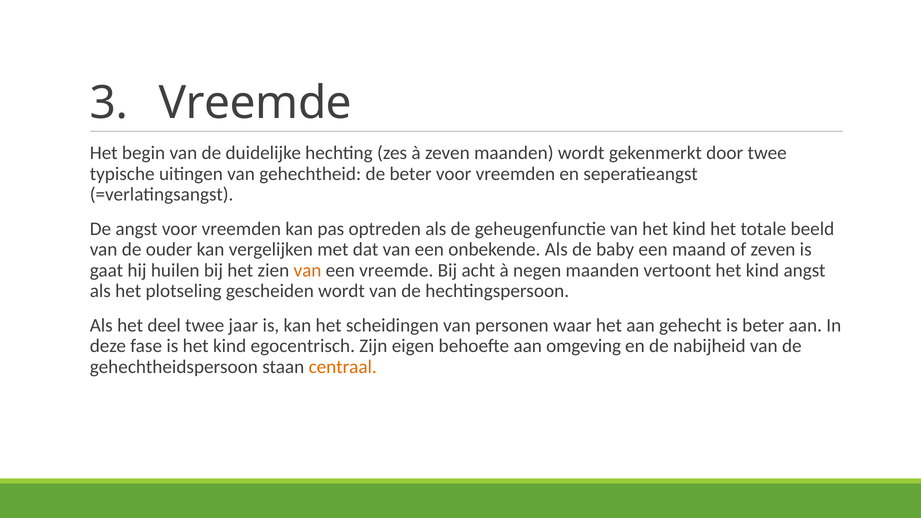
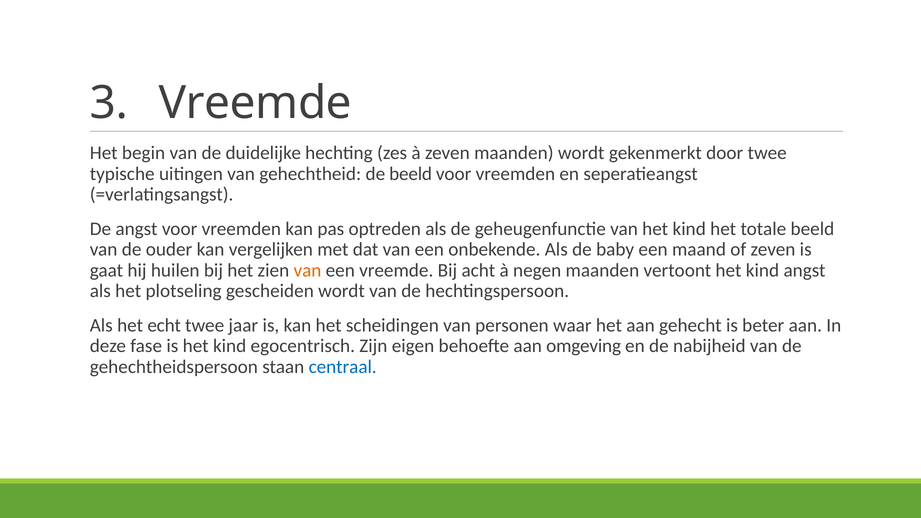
de beter: beter -> beeld (411, 174)
deel: deel -> echt (164, 325)
centraal colour: orange -> blue (343, 367)
